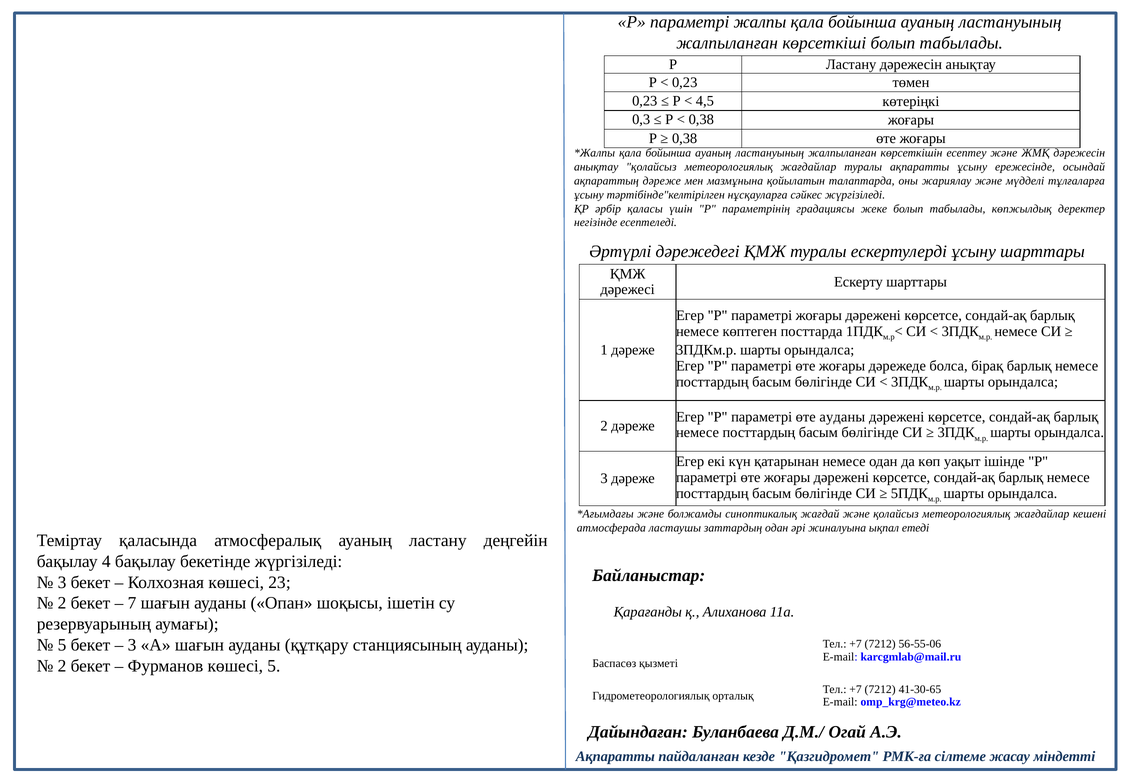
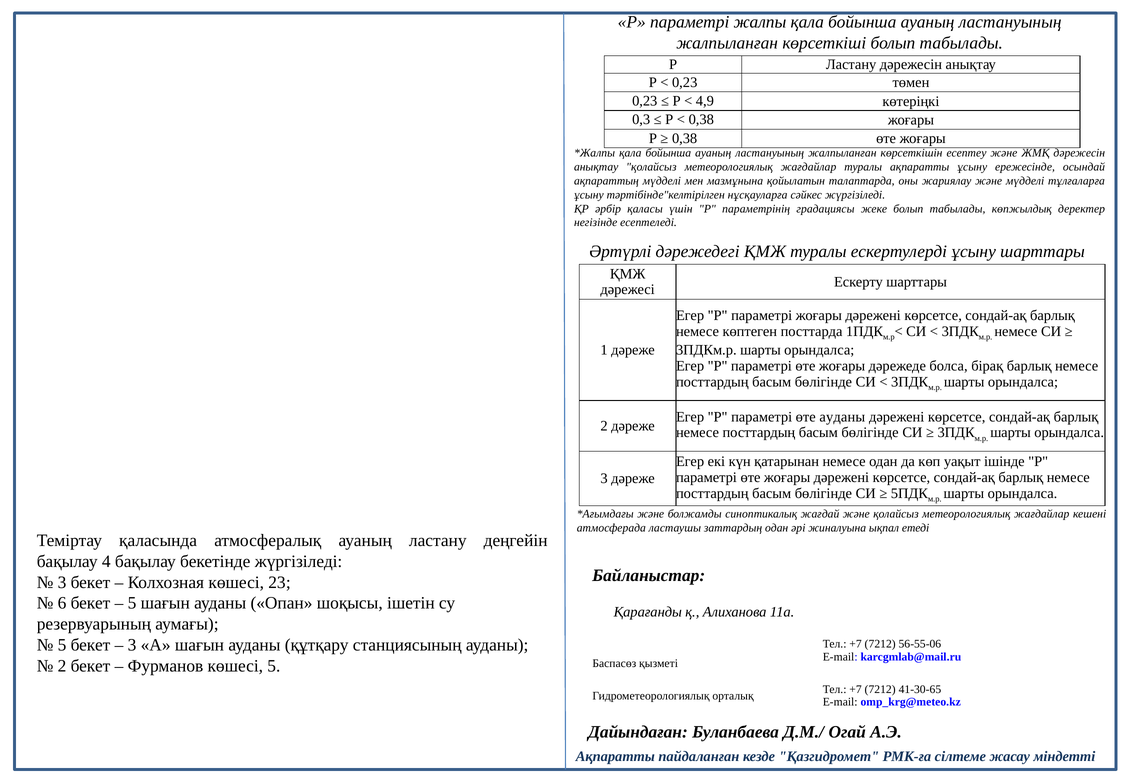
4,5: 4,5 -> 4,9 (705, 101)
ақпараттың дәреже: дәреже -> мүдделі (662, 181)
2: 2 -> 6 (62, 603)
7: 7 -> 5 (132, 603)
